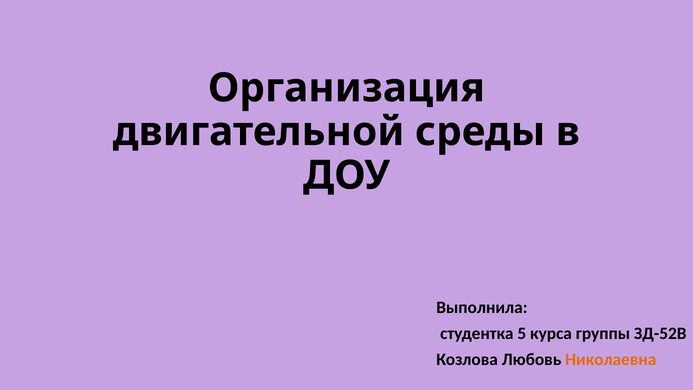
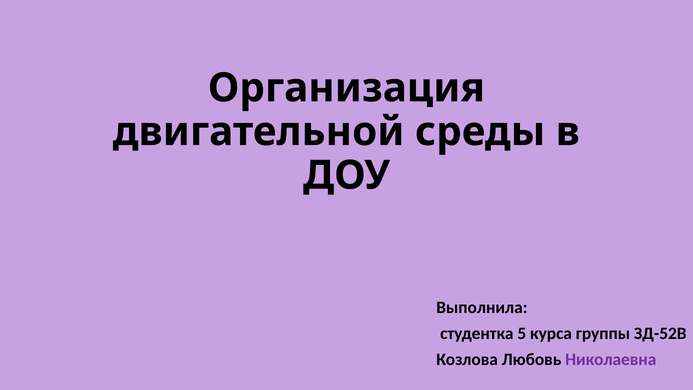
Николаевна colour: orange -> purple (611, 359)
